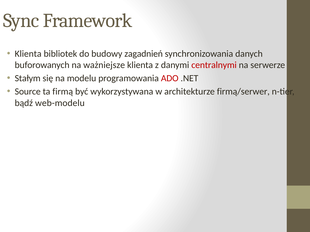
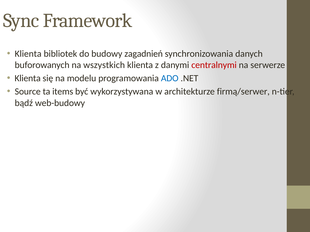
ważniejsze: ważniejsze -> wszystkich (104, 65)
Stałym: Stałym -> Klienta (28, 79)
ADO colour: red -> blue (170, 79)
firmą: firmą -> items (63, 92)
web-modelu: web-modelu -> web-budowy (60, 103)
